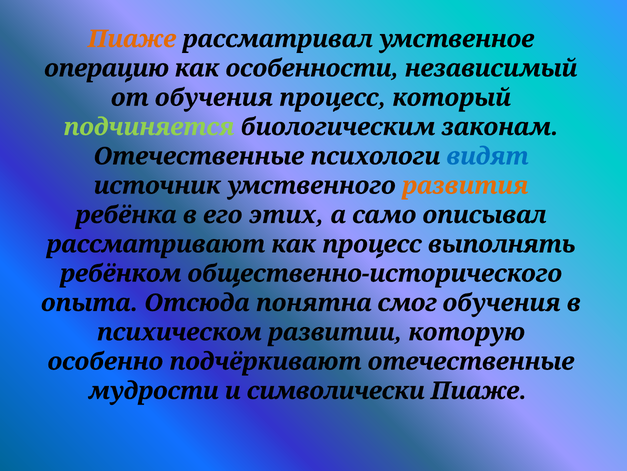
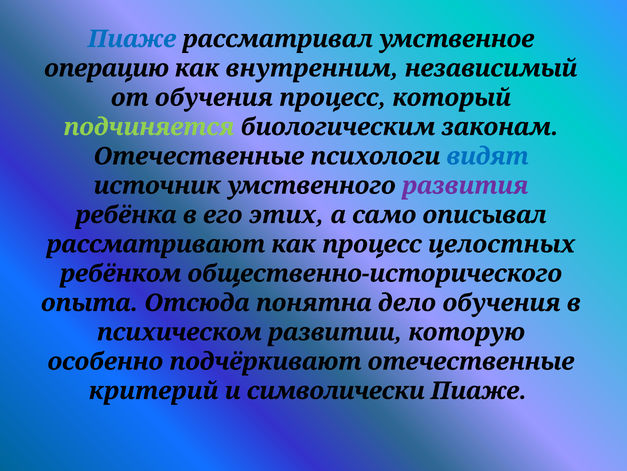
Пиаже colour: orange -> blue (132, 39)
особенности: особенности -> внутренним (312, 68)
развития colour: orange -> purple (465, 185)
выполнять: выполнять -> целостных (502, 244)
смог: смог -> дело (407, 302)
мудрости: мудрости -> критерий (154, 390)
